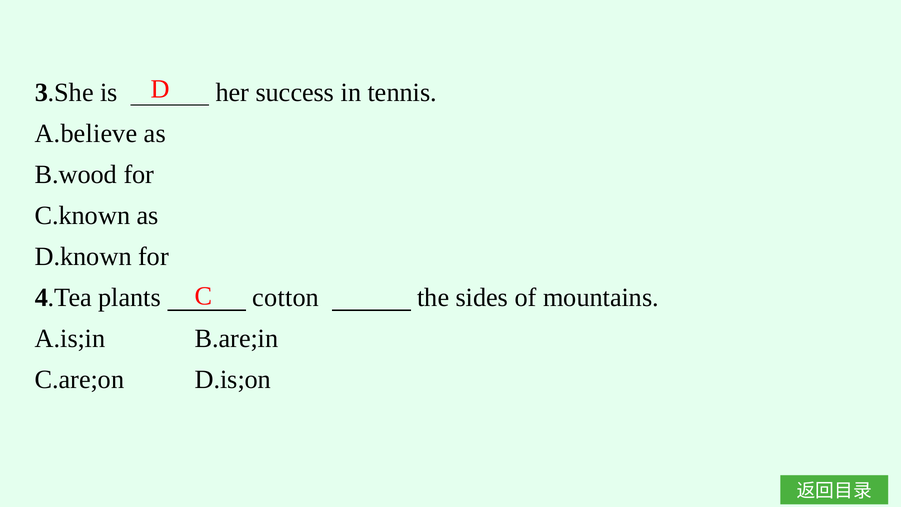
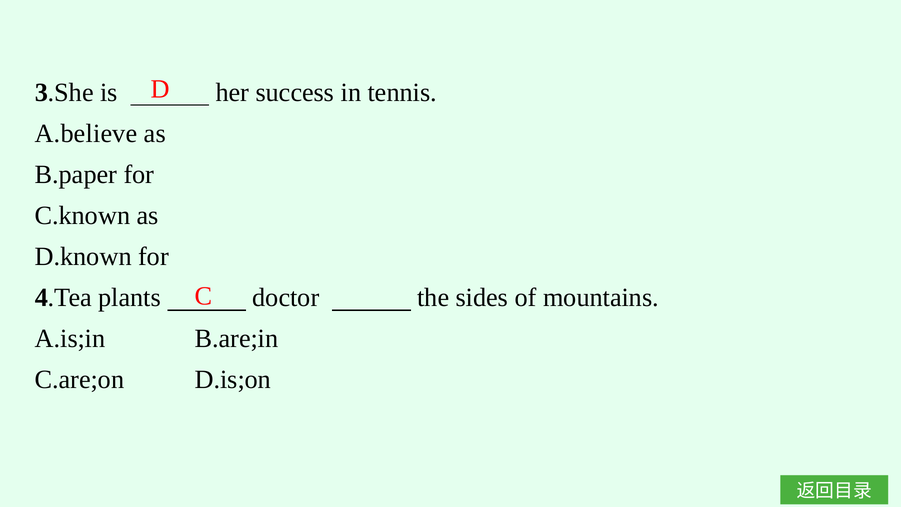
B.wood: B.wood -> B.paper (76, 174)
cotton: cotton -> doctor (286, 297)
